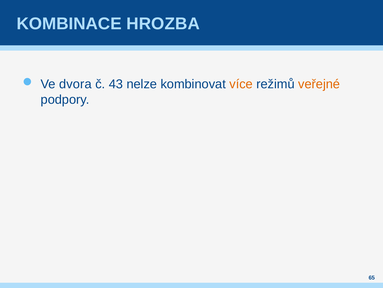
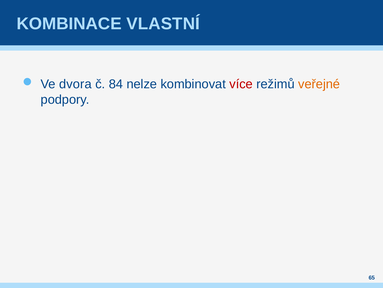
HROZBA: HROZBA -> VLASTNÍ (163, 24)
43: 43 -> 84 (116, 84)
více colour: orange -> red (241, 84)
